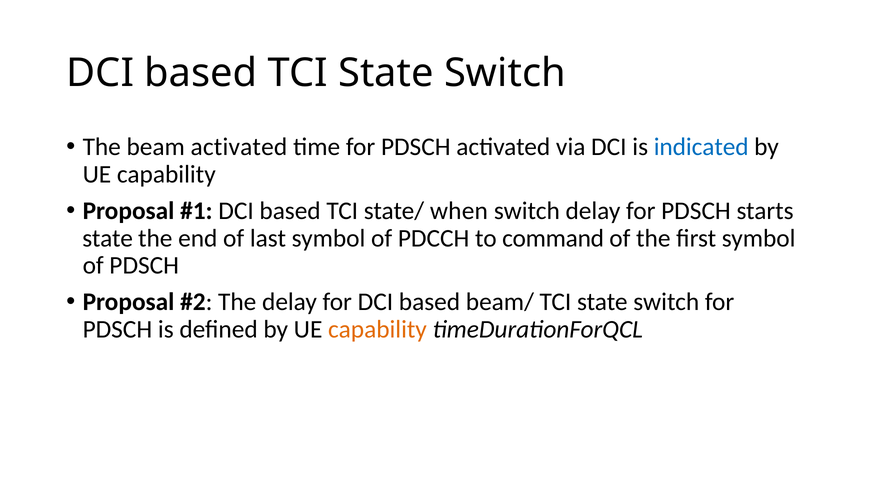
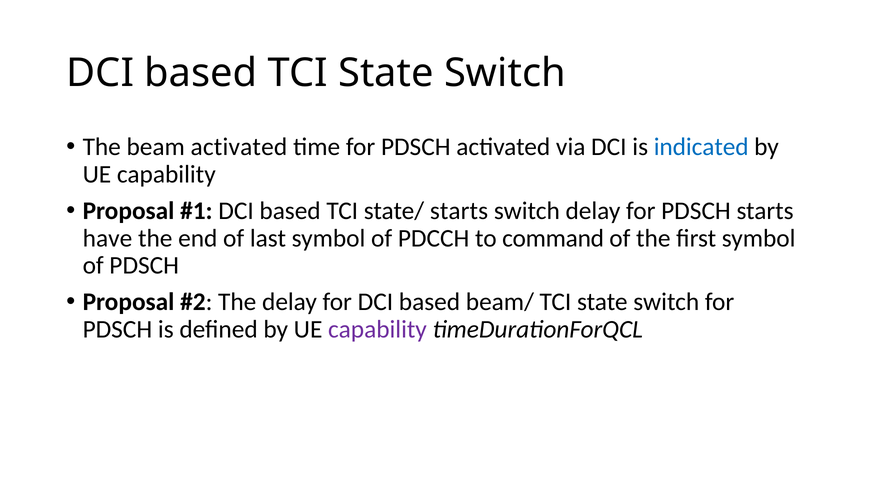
state/ when: when -> starts (459, 211)
state: state -> have (107, 238)
capability colour: orange -> purple (377, 330)
